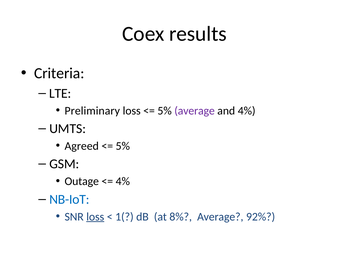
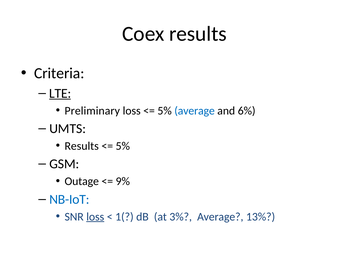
LTE underline: none -> present (60, 93)
average colour: purple -> blue (195, 111)
and 4%: 4% -> 6% (247, 111)
Agreed: Agreed -> Results (82, 146)
4%: 4% -> 9% (123, 181)
8%: 8% -> 3% (181, 216)
92%: 92% -> 13% (261, 216)
